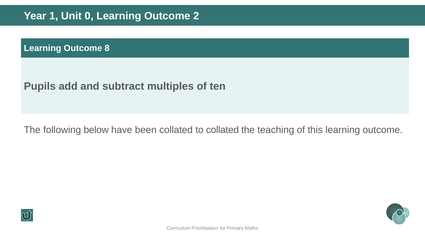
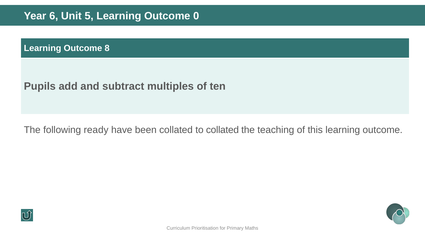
1: 1 -> 6 (54, 16)
0: 0 -> 5 (89, 16)
2: 2 -> 0 (196, 16)
below: below -> ready (96, 130)
